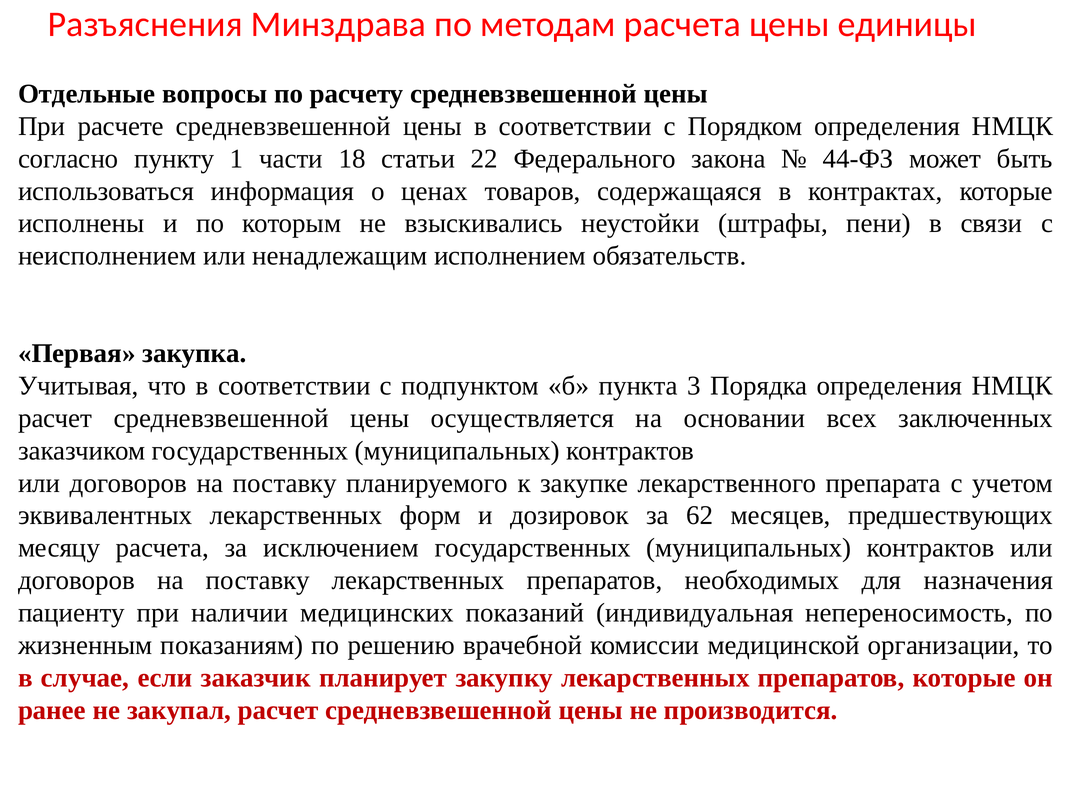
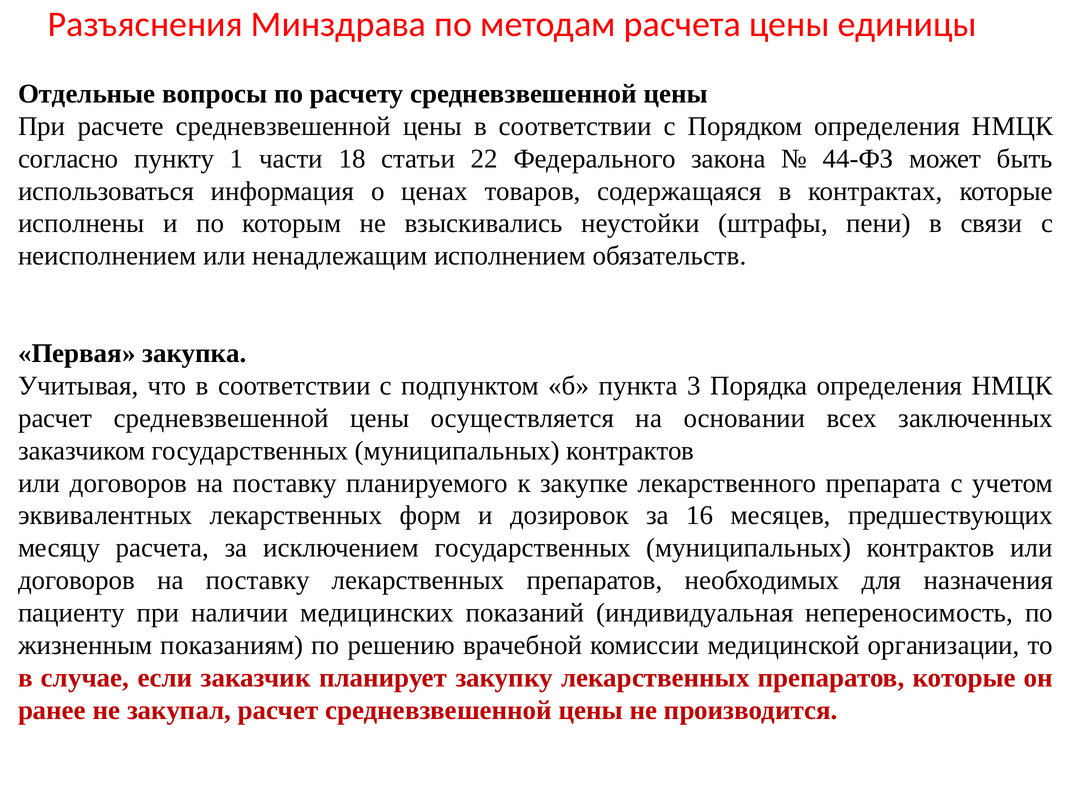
62: 62 -> 16 (700, 515)
